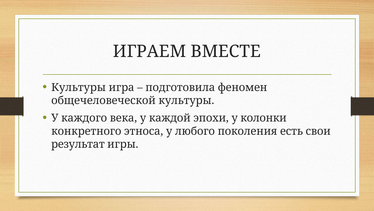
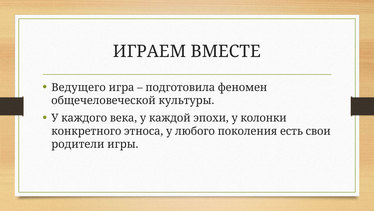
Культуры: Культуры -> Ведущего (79, 87)
результат: результат -> родители (78, 144)
